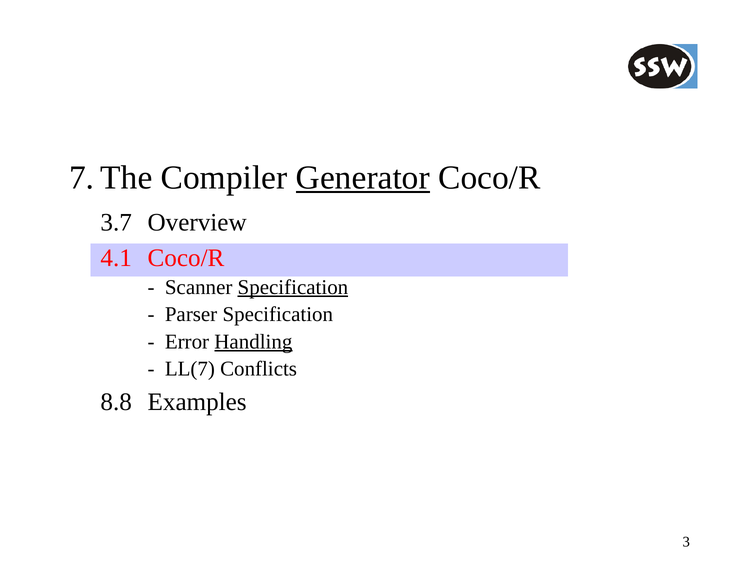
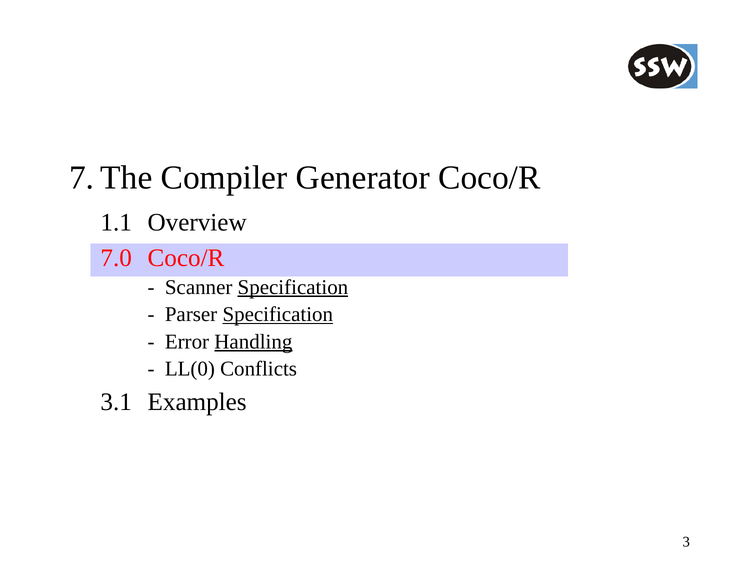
Generator underline: present -> none (363, 178)
3.7: 3.7 -> 1.1 (116, 222)
4.1: 4.1 -> 7.0 (116, 257)
Specification underline: none -> present (278, 314)
LL(7: LL(7 -> LL(0 (190, 369)
8.8: 8.8 -> 3.1 (116, 402)
